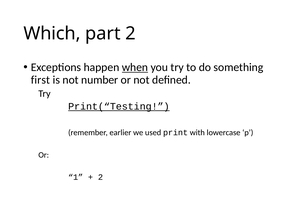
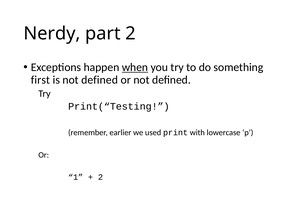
Which: Which -> Nerdy (52, 33)
is not number: number -> defined (100, 80)
Print(“Testing underline: present -> none (119, 106)
